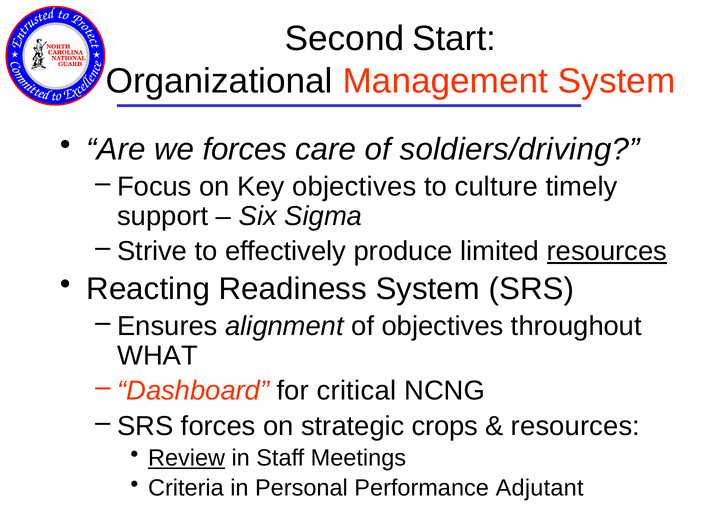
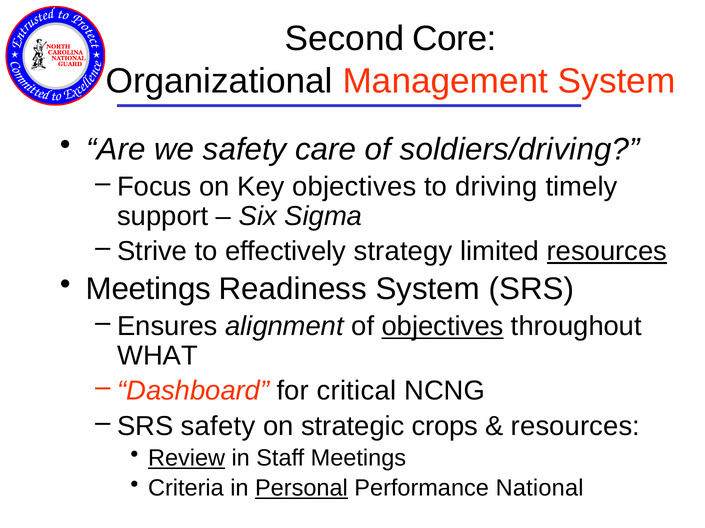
Start: Start -> Core (454, 39)
we forces: forces -> safety (245, 150)
culture: culture -> driving (496, 187)
produce: produce -> strategy (403, 252)
Reacting: Reacting -> Meetings (148, 290)
objectives underline: none -> present (443, 327)
SRS forces: forces -> safety (218, 427)
Personal underline: none -> present (301, 489)
Adjutant: Adjutant -> National (540, 489)
